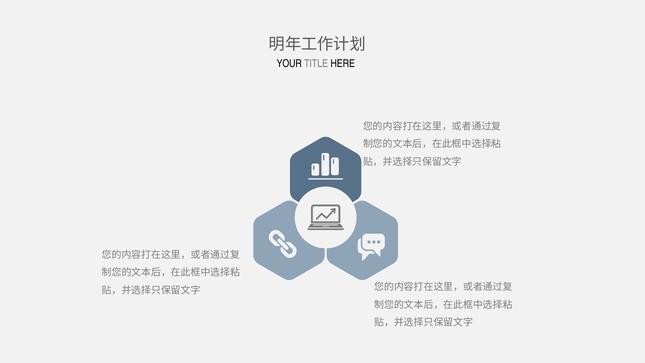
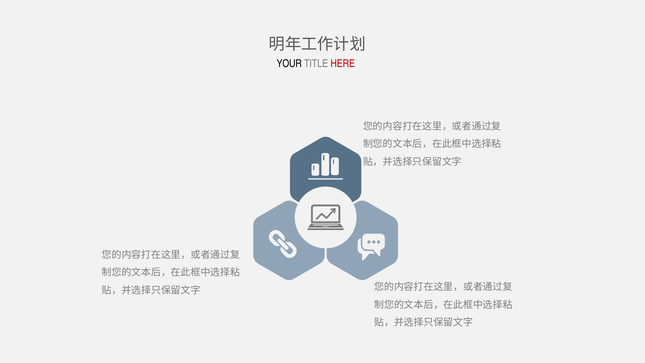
HERE colour: black -> red (343, 63)
